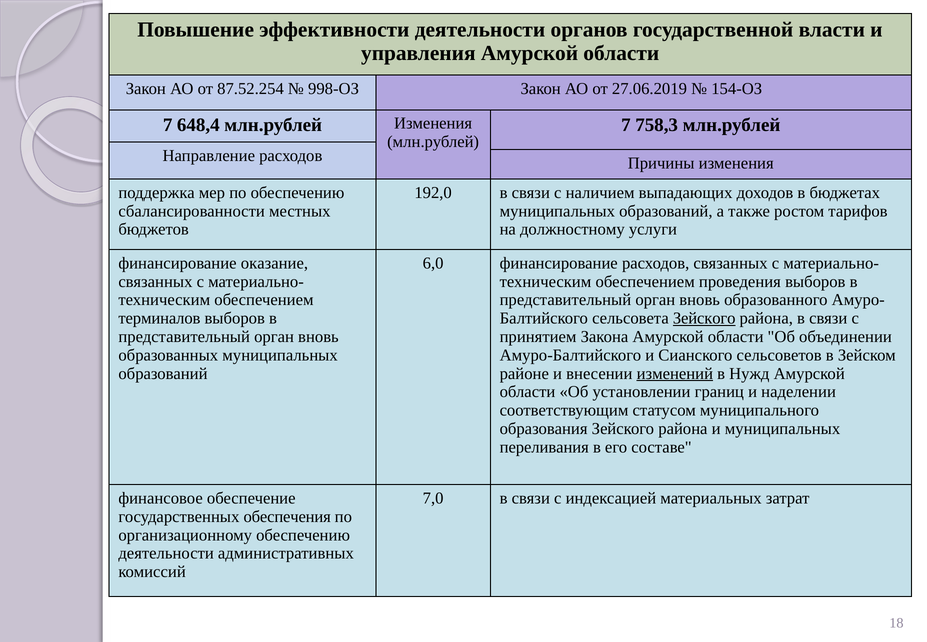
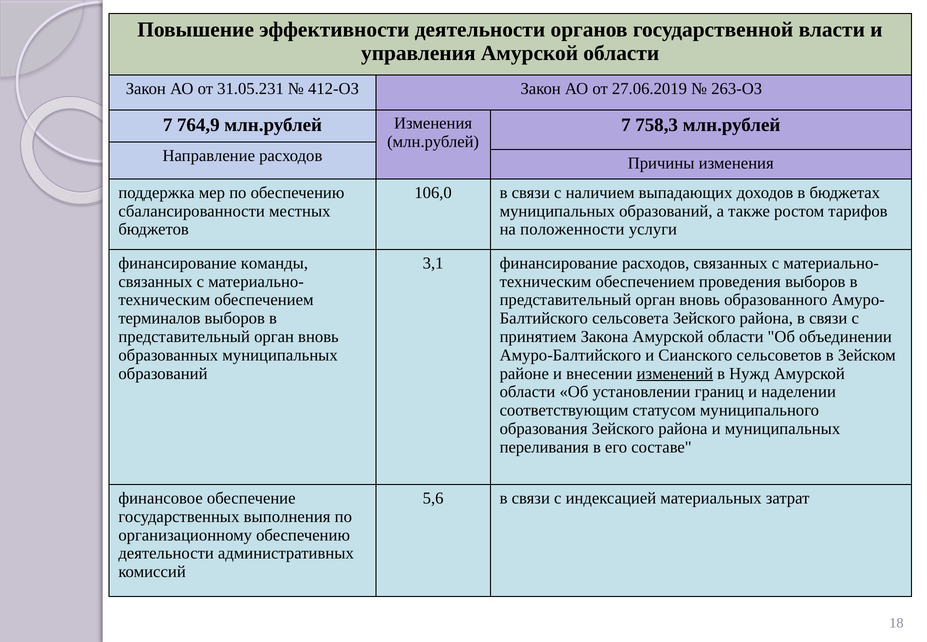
87.52.254: 87.52.254 -> 31.05.231 (251, 89)
998-ОЗ: 998-ОЗ -> 412-ОЗ (334, 89)
154-ОЗ: 154-ОЗ -> 263-ОЗ (737, 89)
648,4: 648,4 -> 764,9 (198, 125)
192,0: 192,0 -> 106,0 (433, 193)
должностному: должностному -> положенности (572, 229)
оказание: оказание -> команды (274, 263)
6,0: 6,0 -> 3,1 (433, 263)
Зейского underline: present -> none (704, 318)
7,0: 7,0 -> 5,6 (433, 498)
обеспечения: обеспечения -> выполнения (287, 516)
